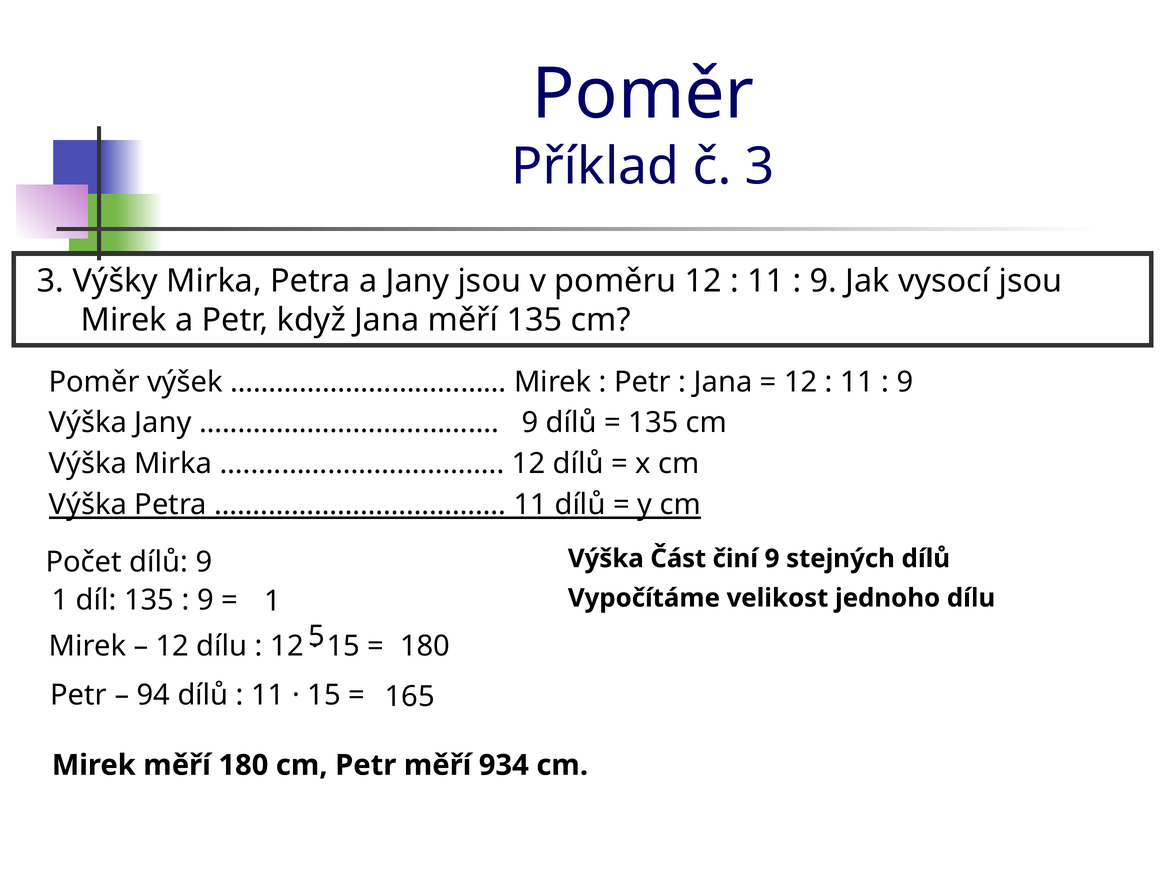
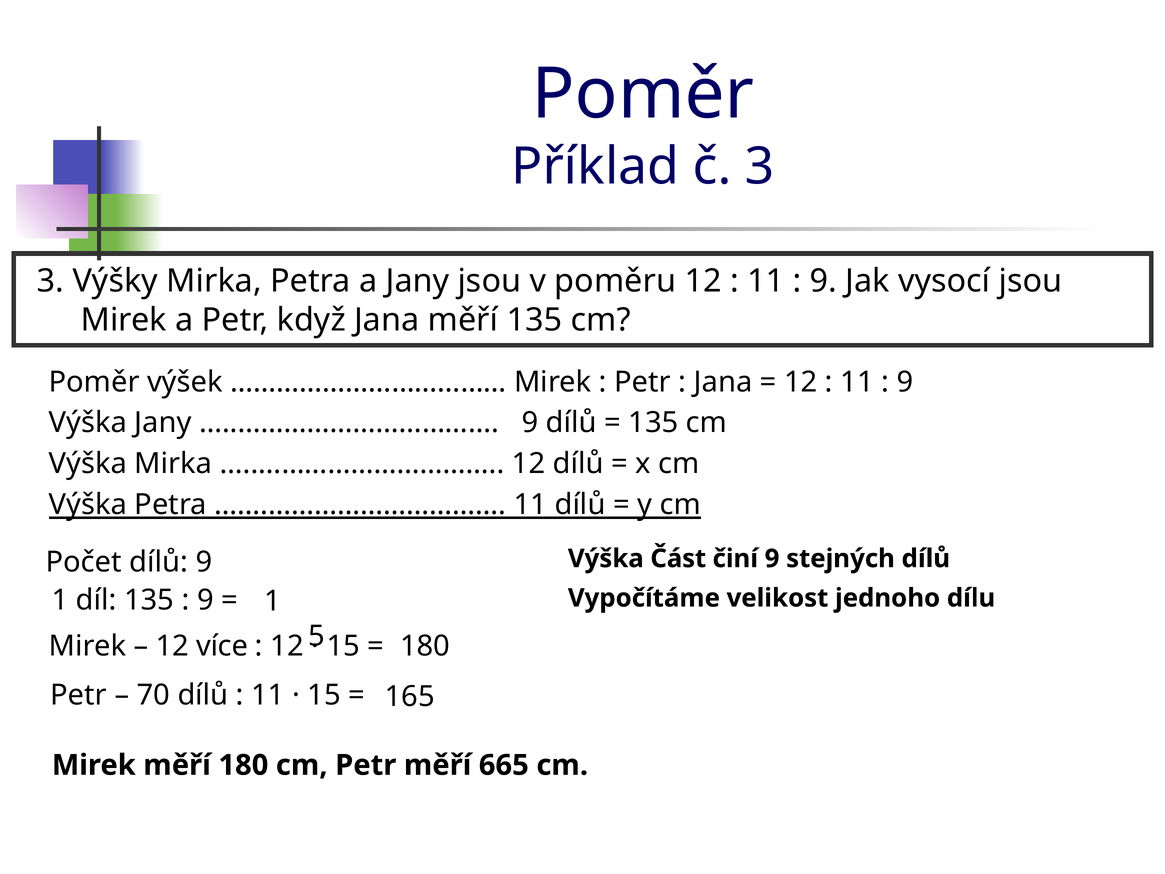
12 dílu: dílu -> více (222, 646)
94: 94 -> 70 (153, 695)
934: 934 -> 665 (504, 765)
